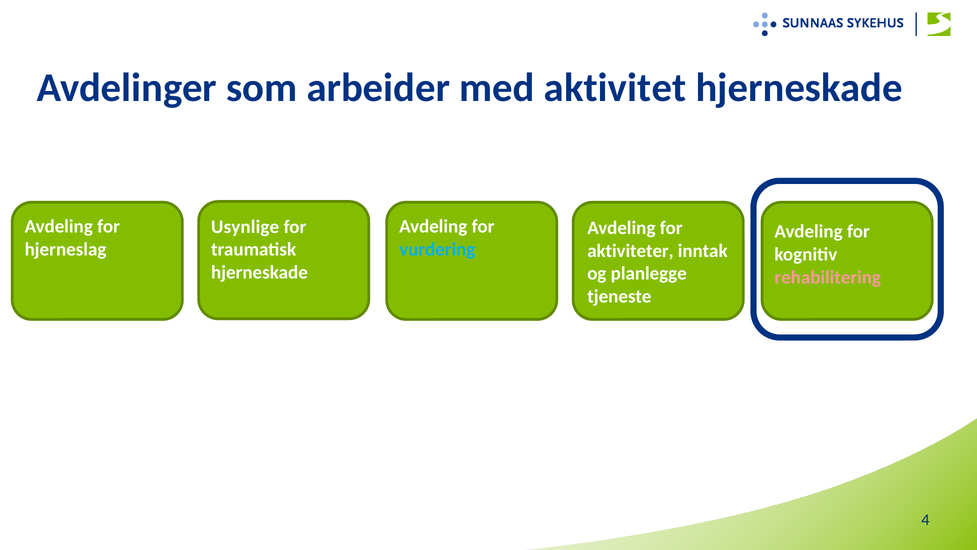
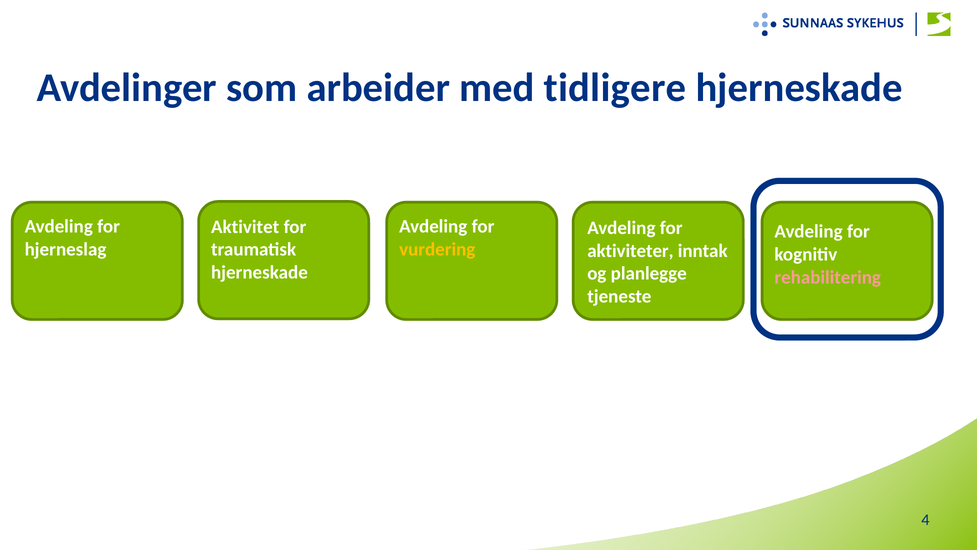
aktivitet: aktivitet -> tidligere (615, 88)
Usynlige: Usynlige -> Aktivitet (245, 227)
vurdering colour: light blue -> yellow (437, 249)
